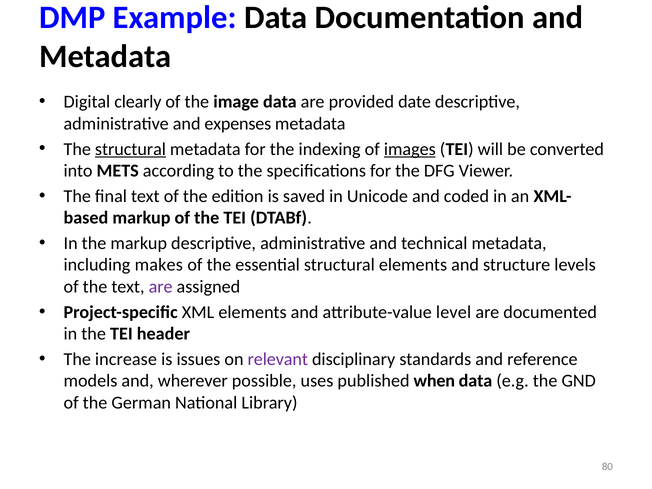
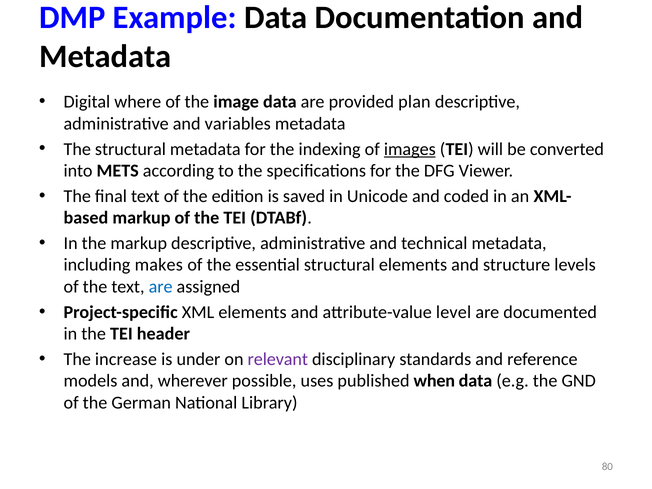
clearly: clearly -> where (138, 102)
date: date -> plan (414, 102)
expenses: expenses -> variables (238, 124)
structural underline: present -> none (130, 149)
are colour: purple -> blue (161, 287)
issues: issues -> under (198, 359)
